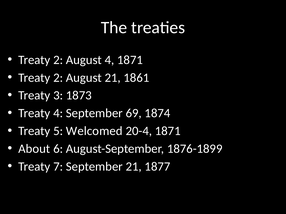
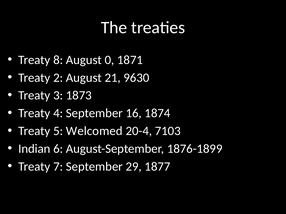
2: 2 -> 8 (58, 60)
August 4: 4 -> 0 (109, 60)
1861: 1861 -> 9630 (136, 78)
69: 69 -> 16 (134, 113)
20-4 1871: 1871 -> 7103 (168, 131)
About: About -> Indian (34, 149)
September 21: 21 -> 29 (134, 167)
